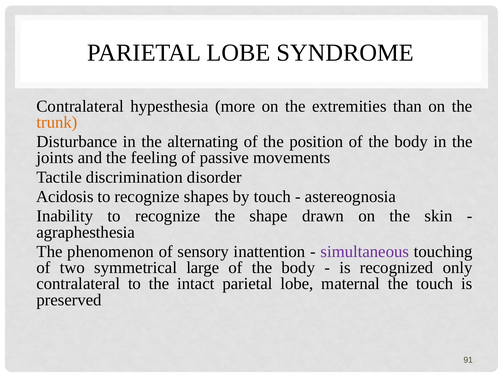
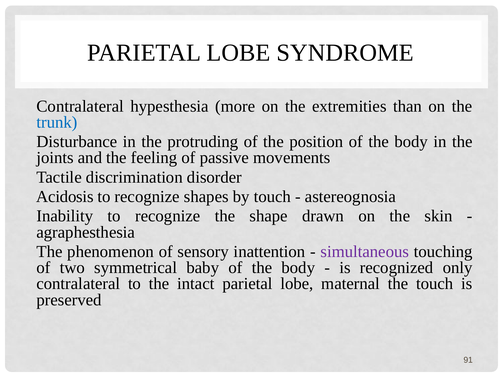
trunk colour: orange -> blue (57, 122)
alternating: alternating -> protruding (203, 142)
large: large -> baby (203, 268)
